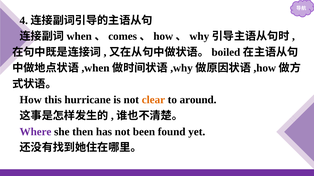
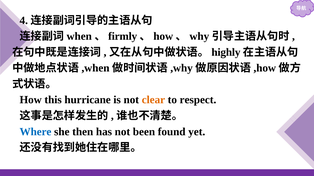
comes: comes -> firmly (123, 36)
boiled: boiled -> highly (226, 52)
around: around -> respect (198, 100)
Where colour: purple -> blue (36, 132)
